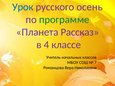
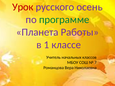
Урок colour: blue -> red (23, 7)
Рассказ: Рассказ -> Работы (80, 32)
4: 4 -> 1 (46, 45)
